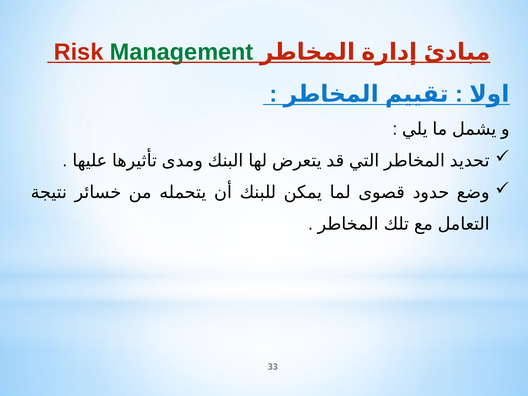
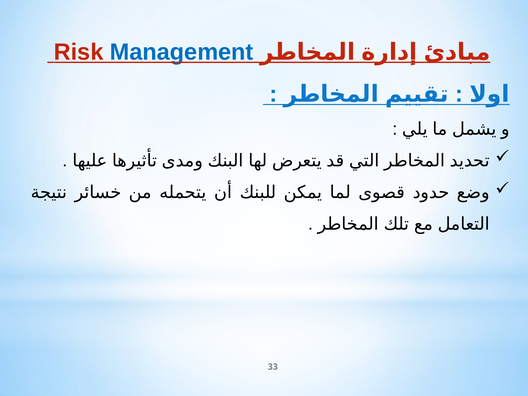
Management colour: green -> blue (182, 52)
